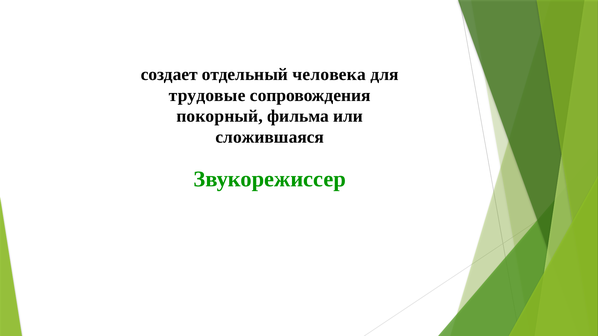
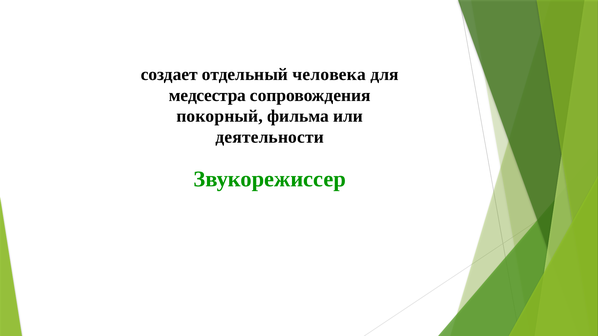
трудовые: трудовые -> медсестра (207, 95)
сложившаяся: сложившаяся -> деятельности (270, 137)
